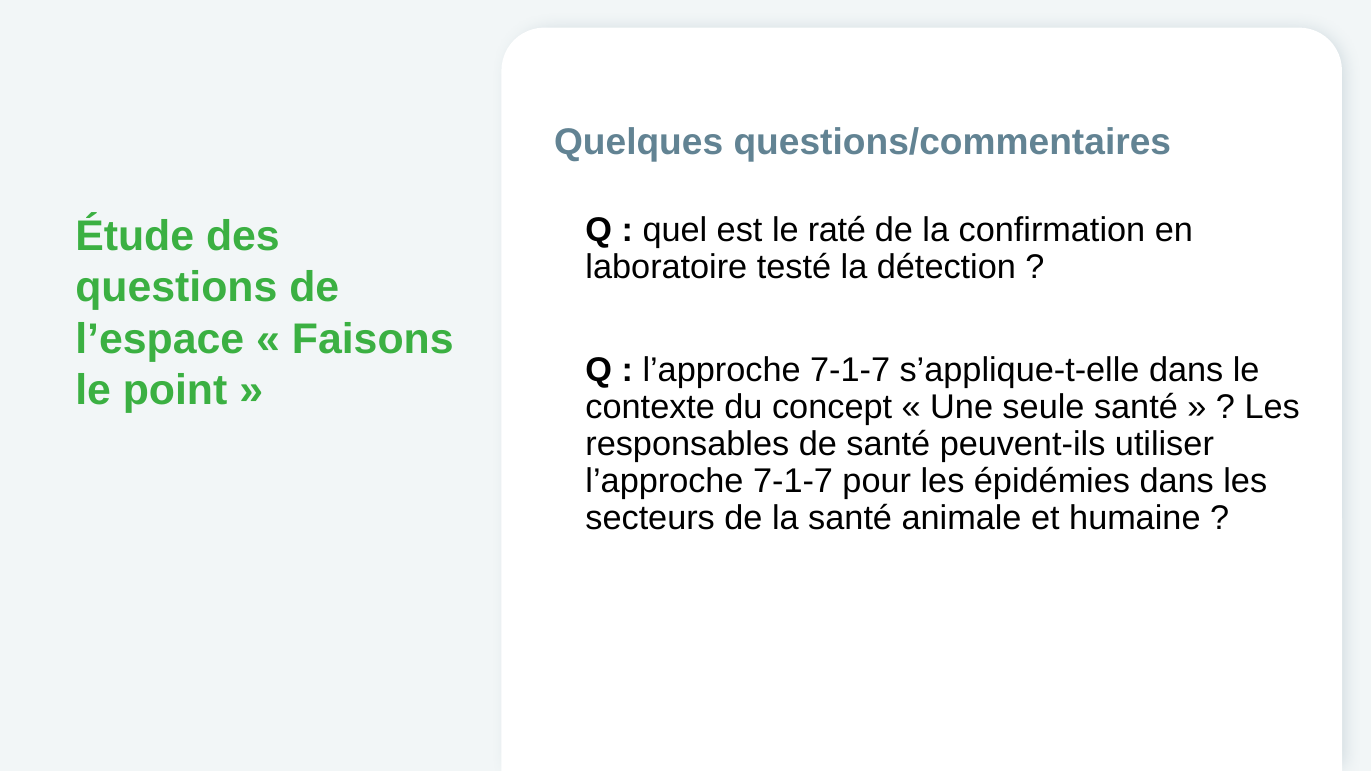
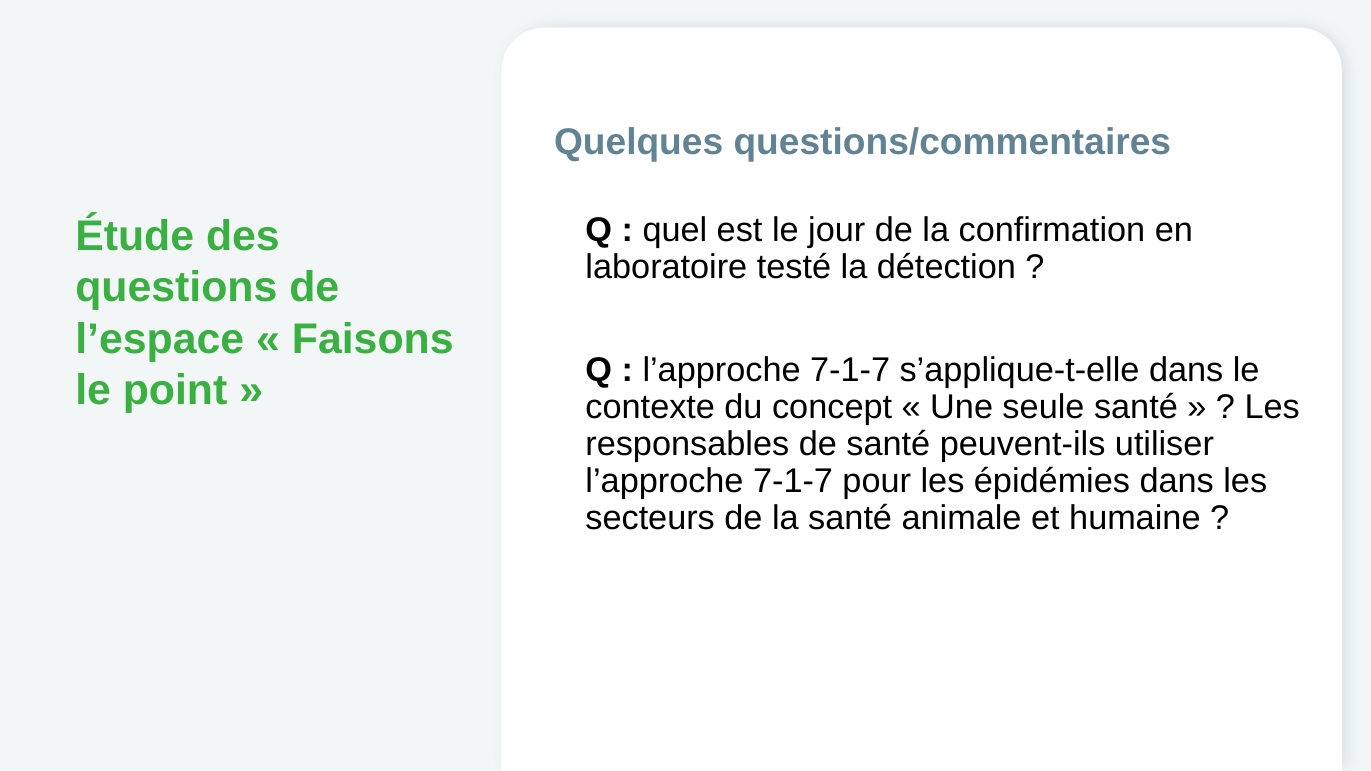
raté: raté -> jour (837, 230)
